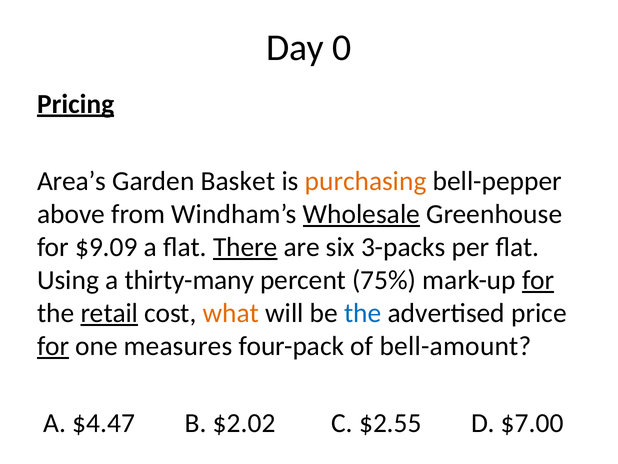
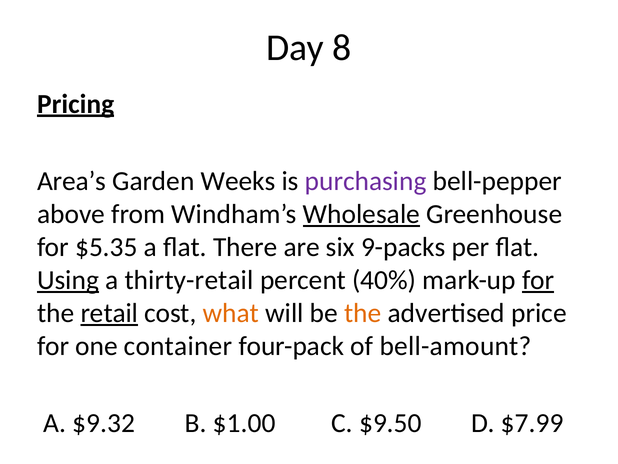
0: 0 -> 8 (342, 48)
Basket: Basket -> Weeks (238, 181)
purchasing colour: orange -> purple (366, 181)
$9.09: $9.09 -> $5.35 (106, 247)
There underline: present -> none (245, 247)
3-packs: 3-packs -> 9-packs (403, 247)
Using underline: none -> present (68, 280)
thirty-many: thirty-many -> thirty-retail (189, 280)
75%: 75% -> 40% (384, 280)
the colour: blue -> orange (363, 313)
for underline: present -> none (53, 346)
measures: measures -> container (178, 346)
$4.47: $4.47 -> $9.32 (104, 423)
$2.02: $2.02 -> $1.00 (244, 423)
$2.55: $2.55 -> $9.50 (390, 423)
$7.00: $7.00 -> $7.99 (532, 423)
